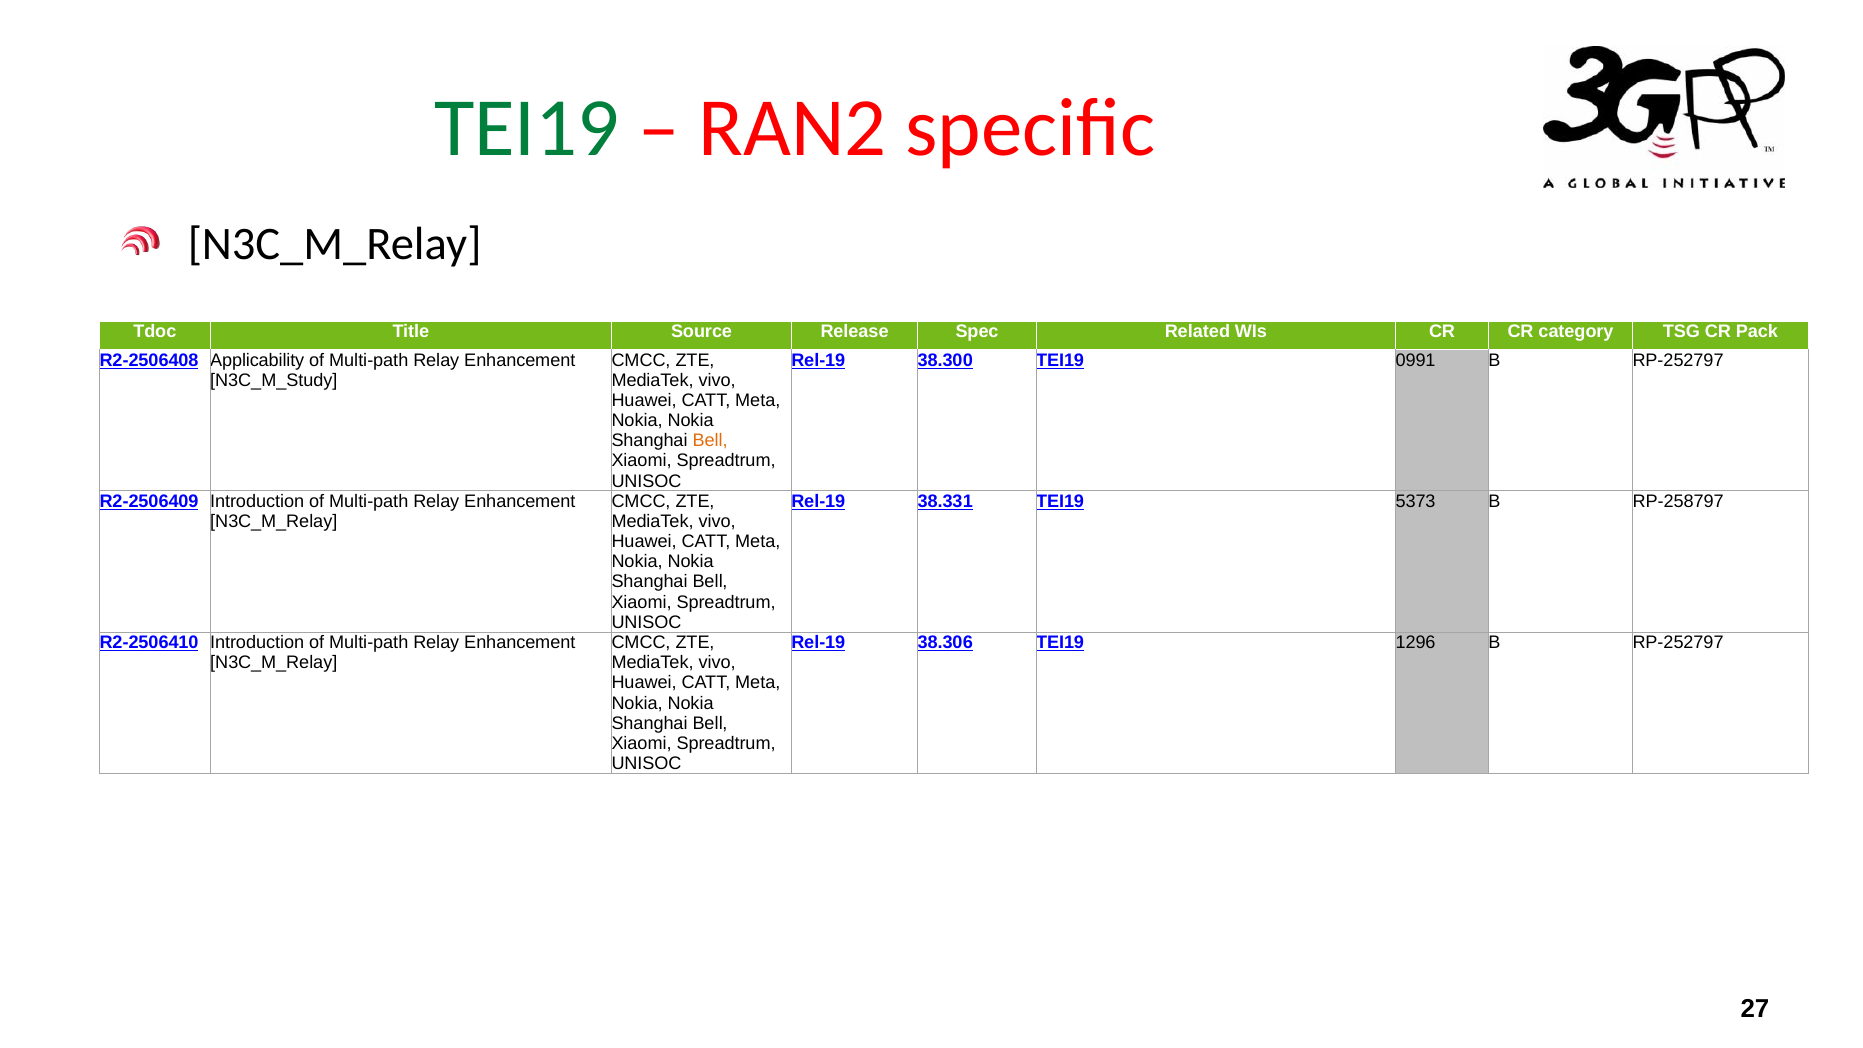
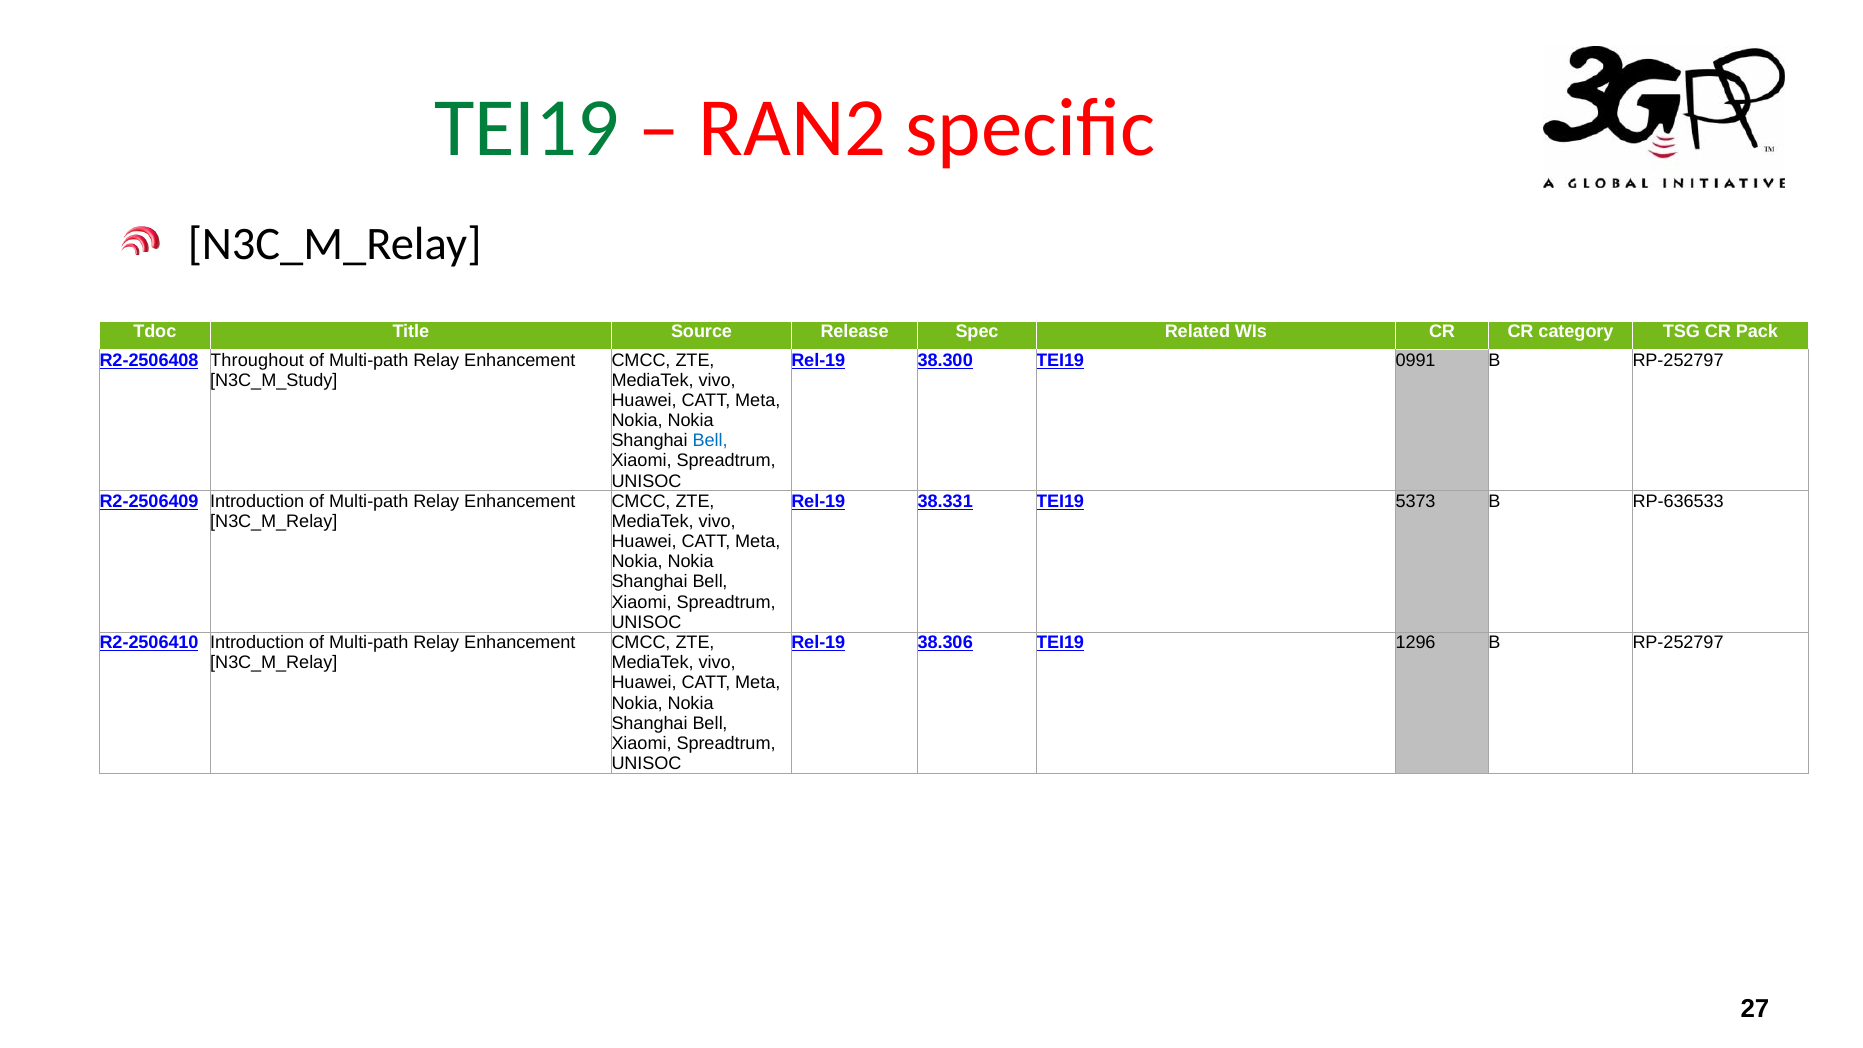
Applicability: Applicability -> Throughout (257, 360)
Bell colour: orange -> blue (710, 441)
RP-258797: RP-258797 -> RP-636533 (1678, 501)
